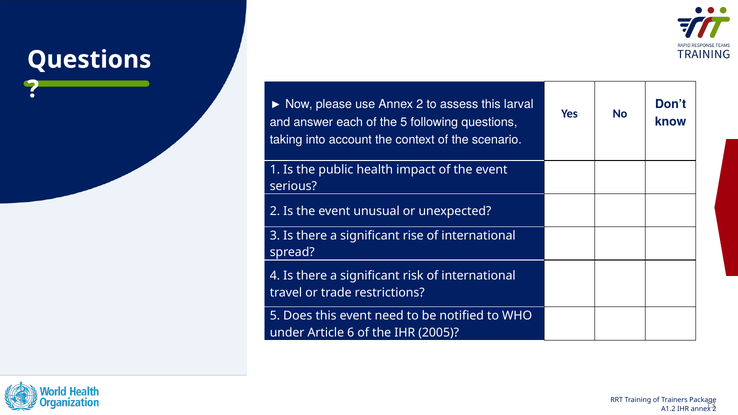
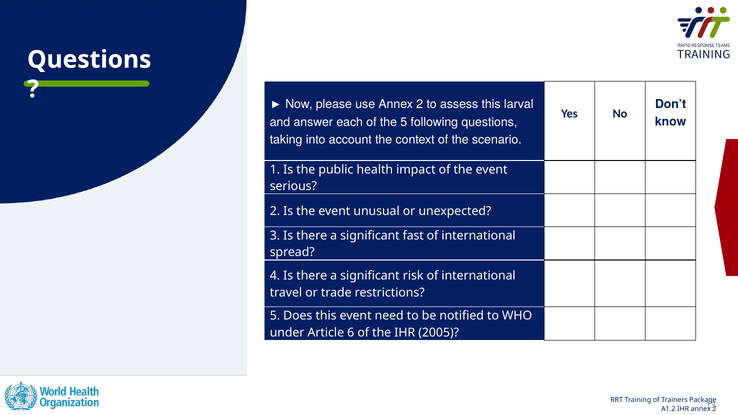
rise: rise -> fast (413, 236)
